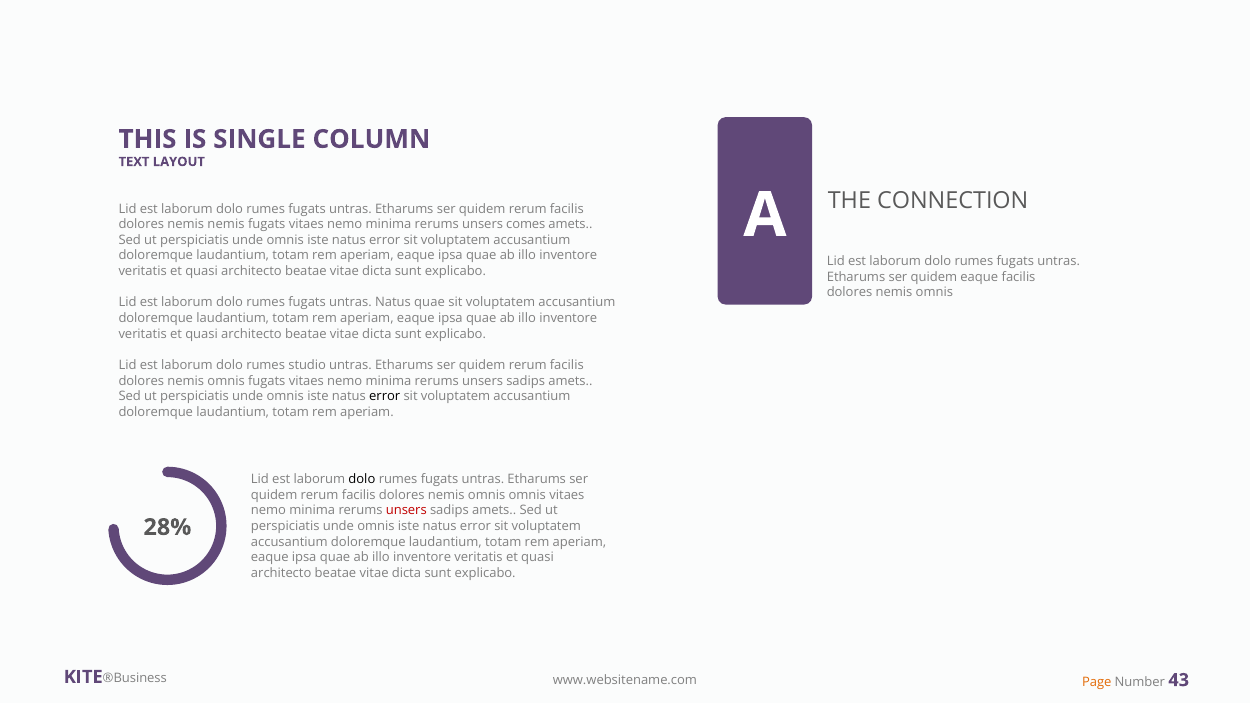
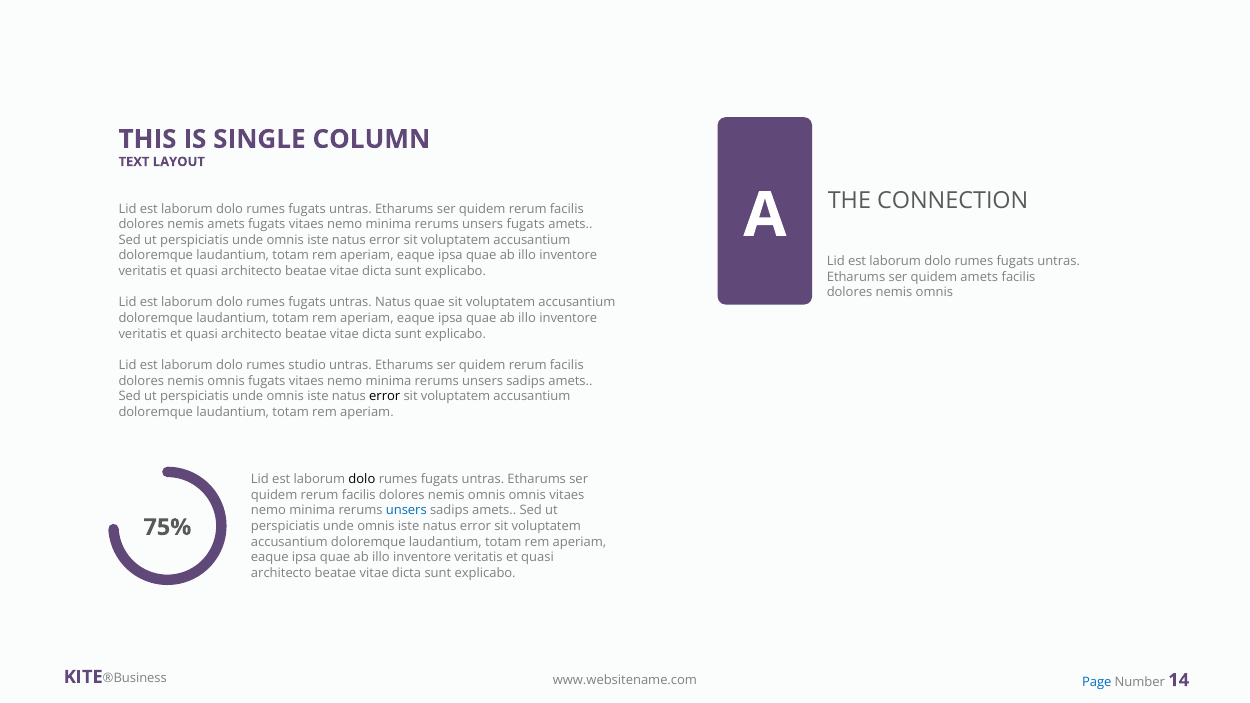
nemis nemis: nemis -> amets (226, 224)
unsers comes: comes -> fugats (526, 224)
quidem eaque: eaque -> amets (979, 277)
unsers colour: red -> blue (406, 511)
28%: 28% -> 75% (167, 527)
Page colour: orange -> blue (1097, 682)
43: 43 -> 14 (1179, 680)
